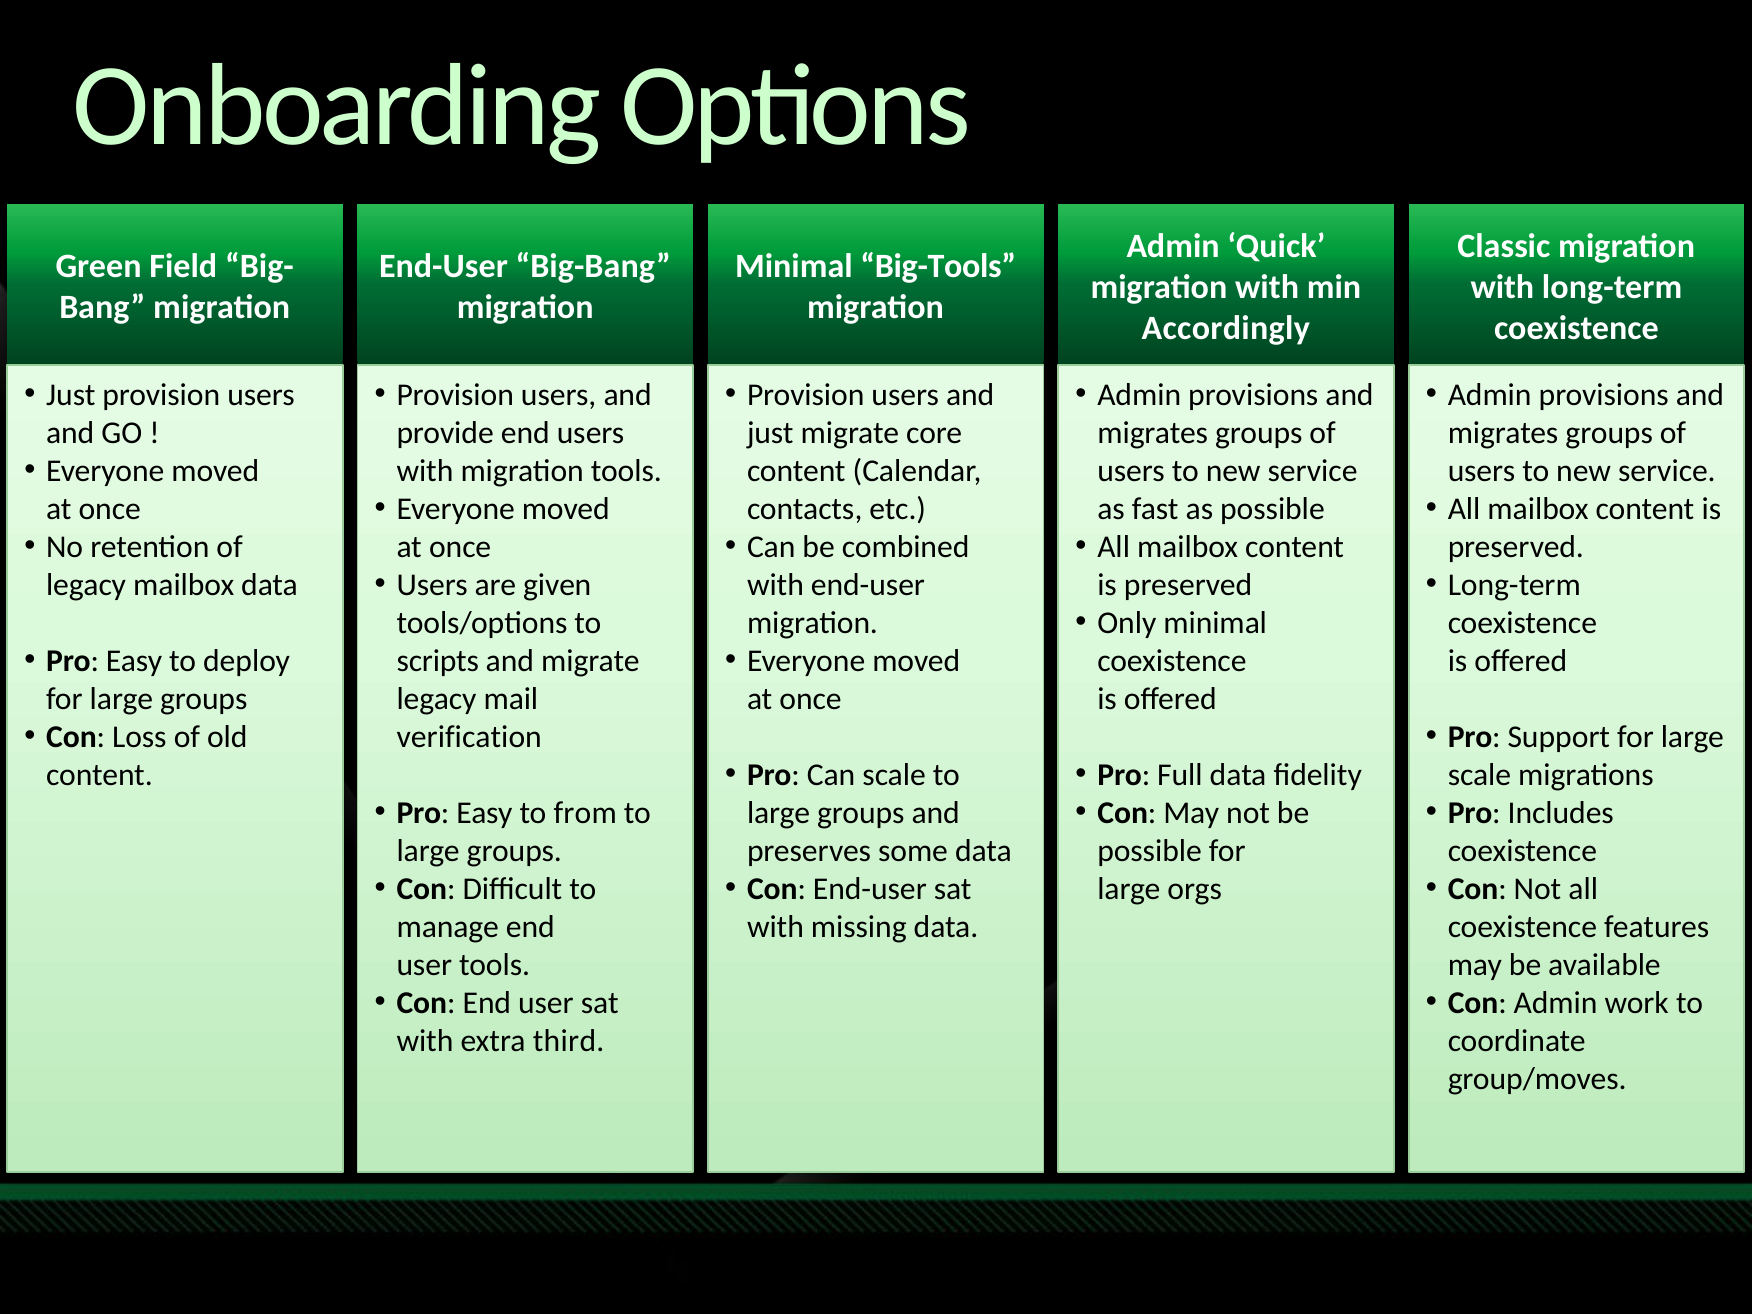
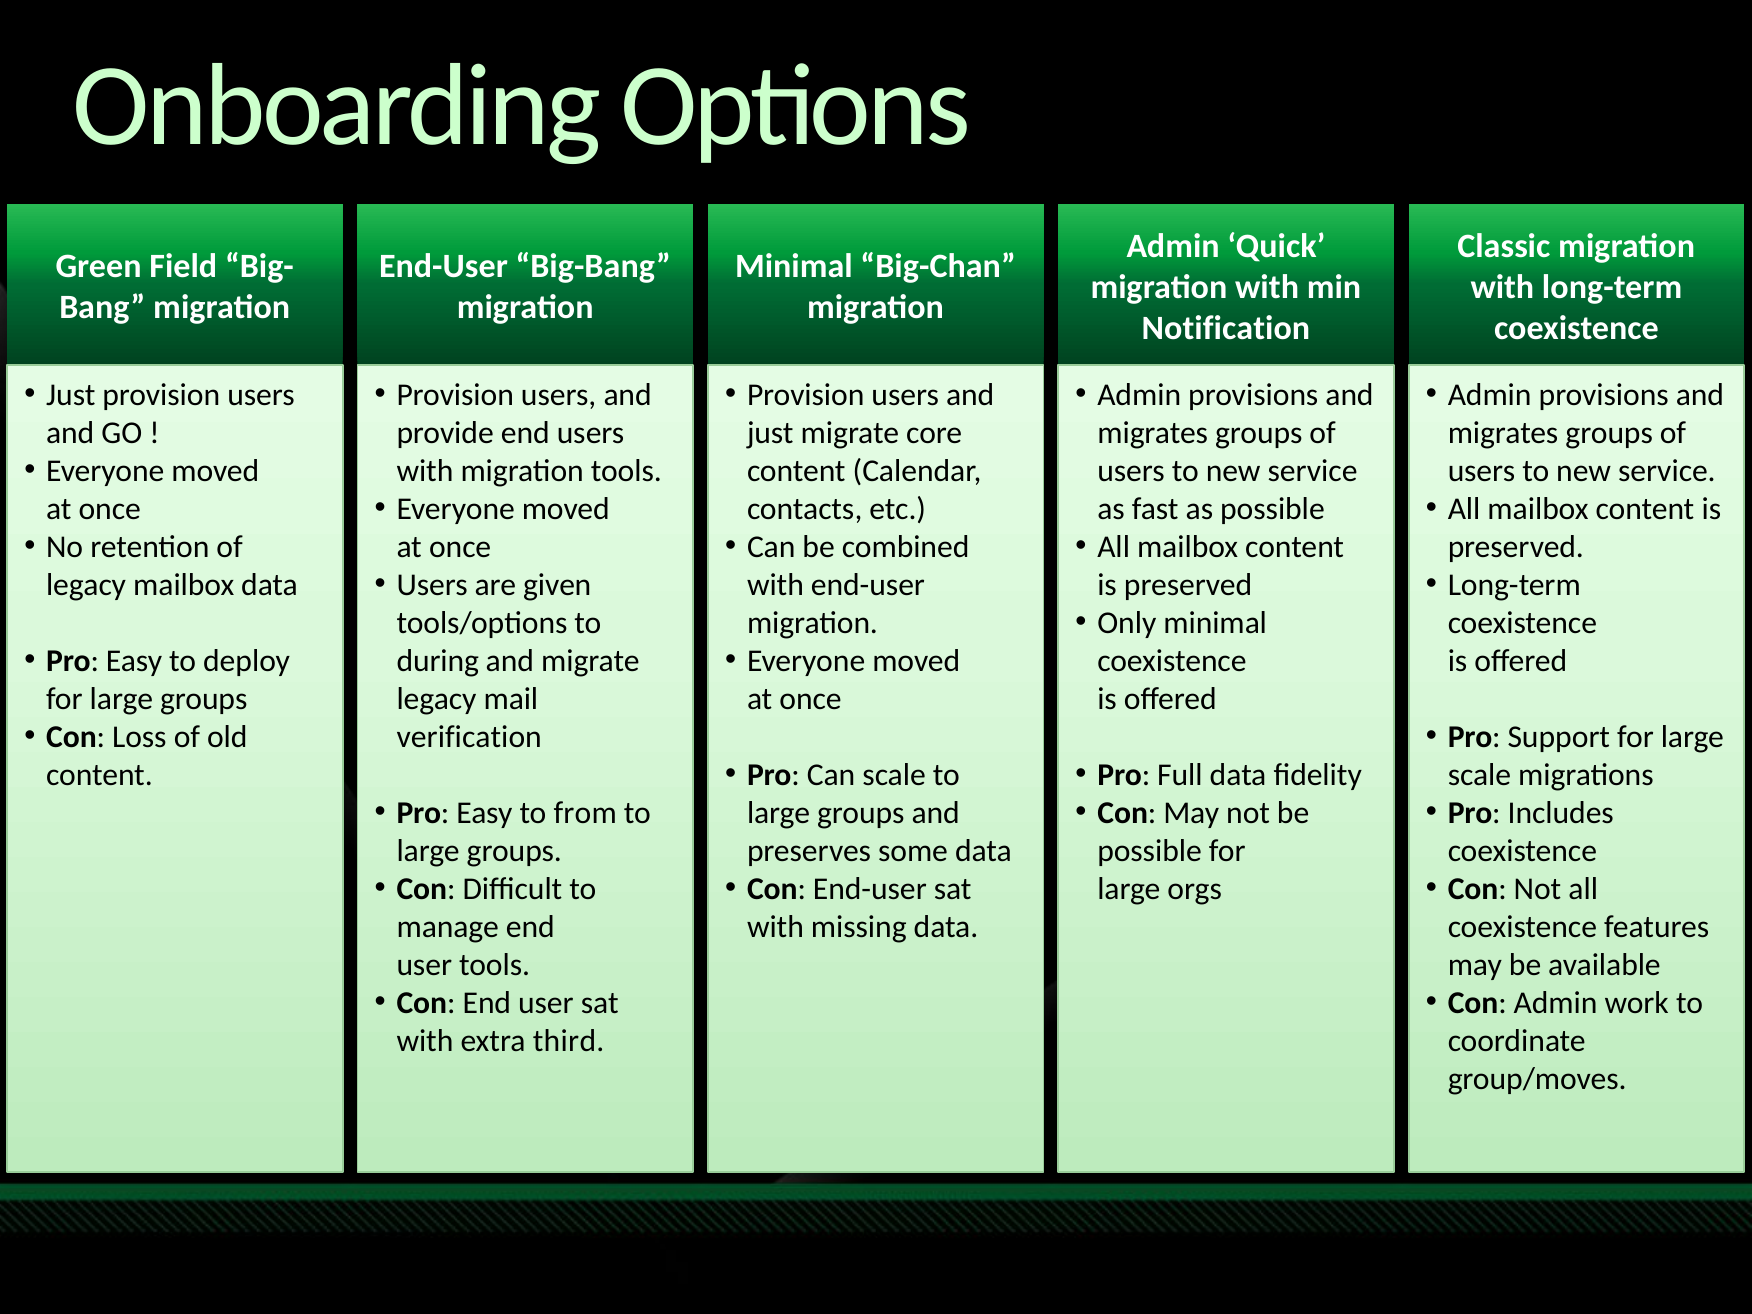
Big-Tools: Big-Tools -> Big-Chan (938, 267)
Accordingly: Accordingly -> Notification (1226, 328)
scripts: scripts -> during (438, 661)
